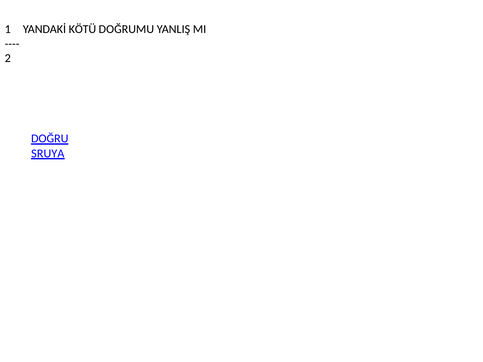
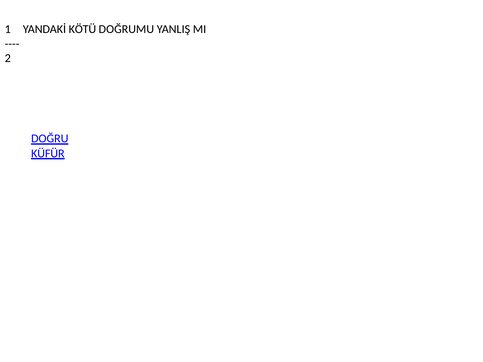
SRUYA: SRUYA -> KÜFÜR (48, 153)
